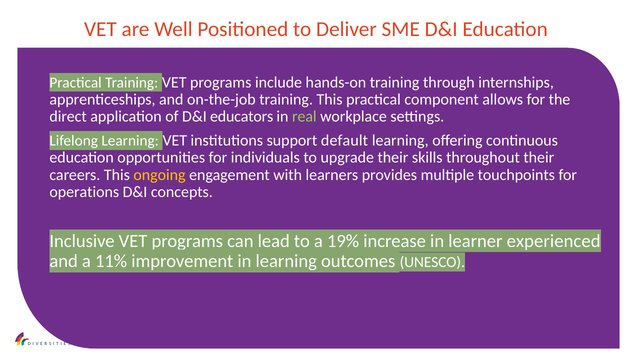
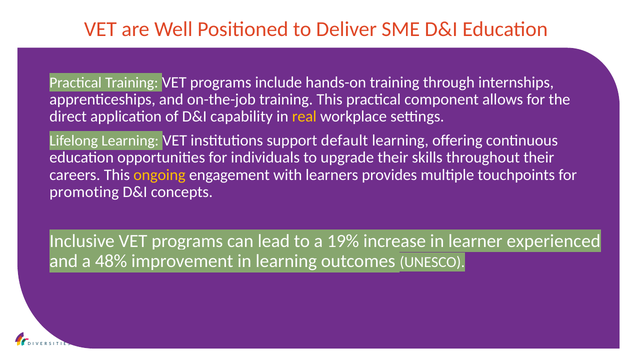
educators: educators -> capability (242, 117)
real colour: light green -> yellow (304, 117)
operations: operations -> promoting (84, 192)
11%: 11% -> 48% (111, 261)
